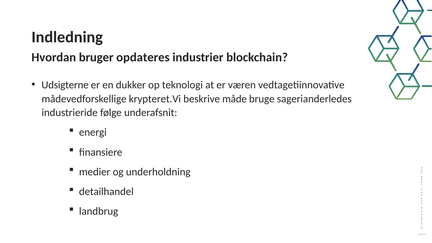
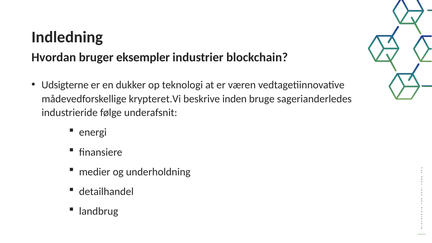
opdateres: opdateres -> eksempler (143, 57)
måde: måde -> inden (235, 99)
